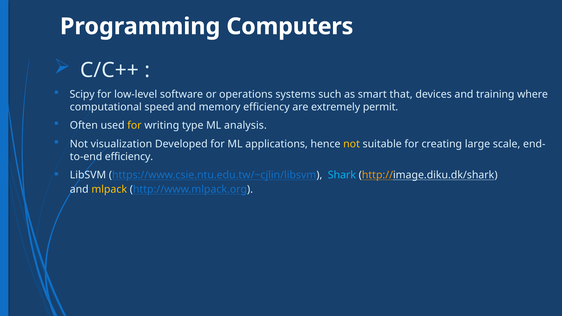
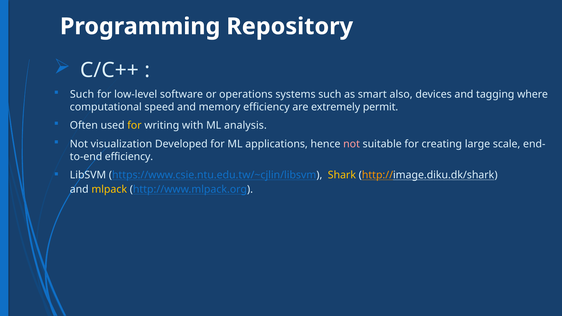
Computers: Computers -> Repository (290, 26)
Scipy: Scipy -> Such (82, 94)
that: that -> also (401, 94)
training: training -> tagging (495, 94)
type: type -> with (193, 126)
not colour: yellow -> pink (352, 144)
Shark colour: light blue -> yellow (342, 175)
